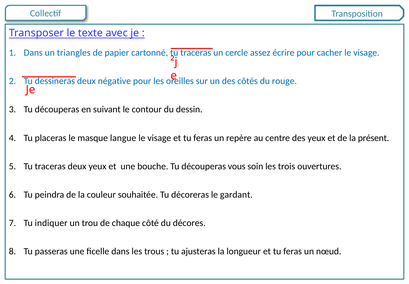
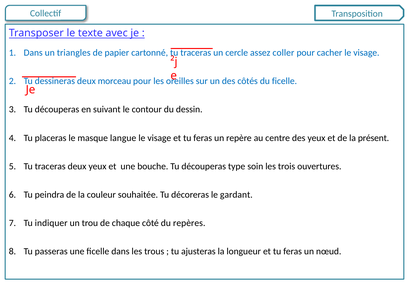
écrire: écrire -> coller (283, 53)
négative: négative -> morceau (114, 81)
du rouge: rouge -> ficelle (284, 81)
vous: vous -> type (237, 166)
décores: décores -> repères (189, 223)
